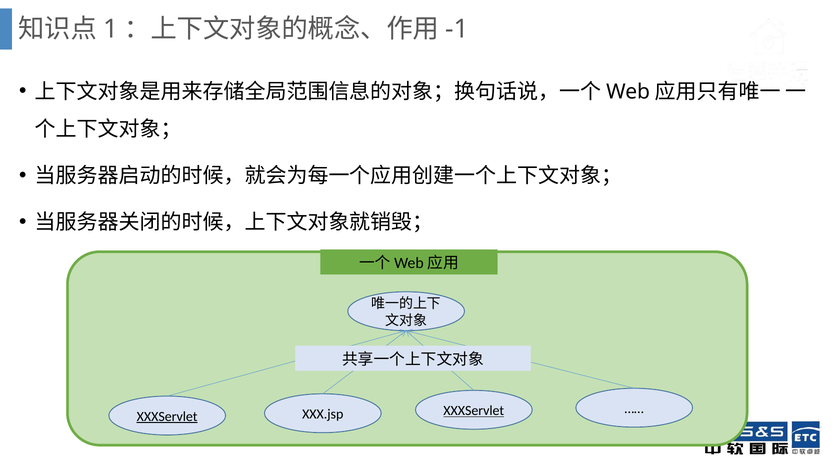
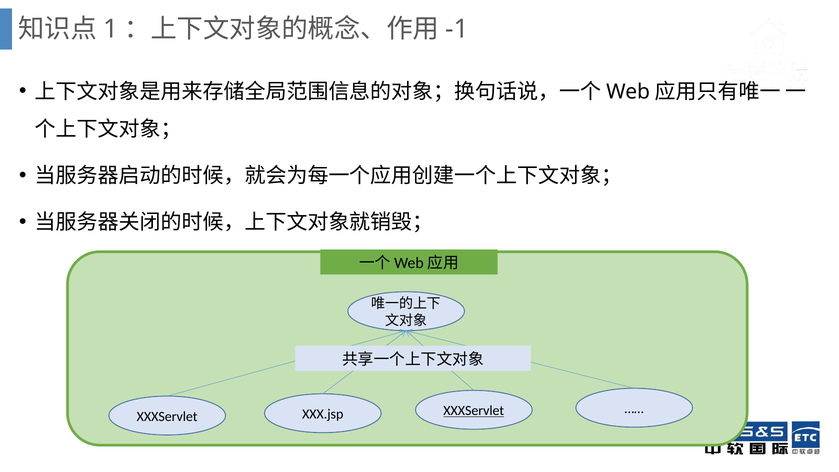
XXXServlet underline: present -> none (167, 416)
